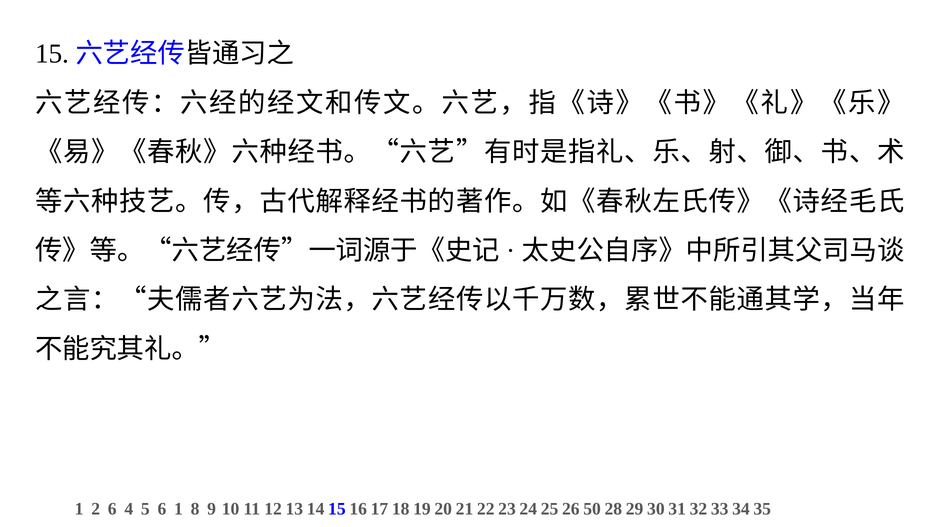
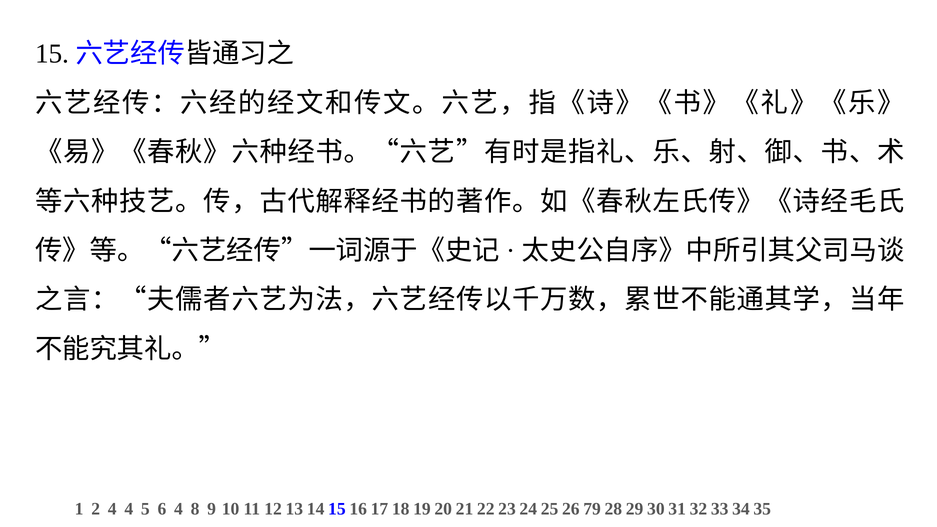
2 6: 6 -> 4 (112, 509)
6 1: 1 -> 4 (178, 509)
50: 50 -> 79 (592, 509)
